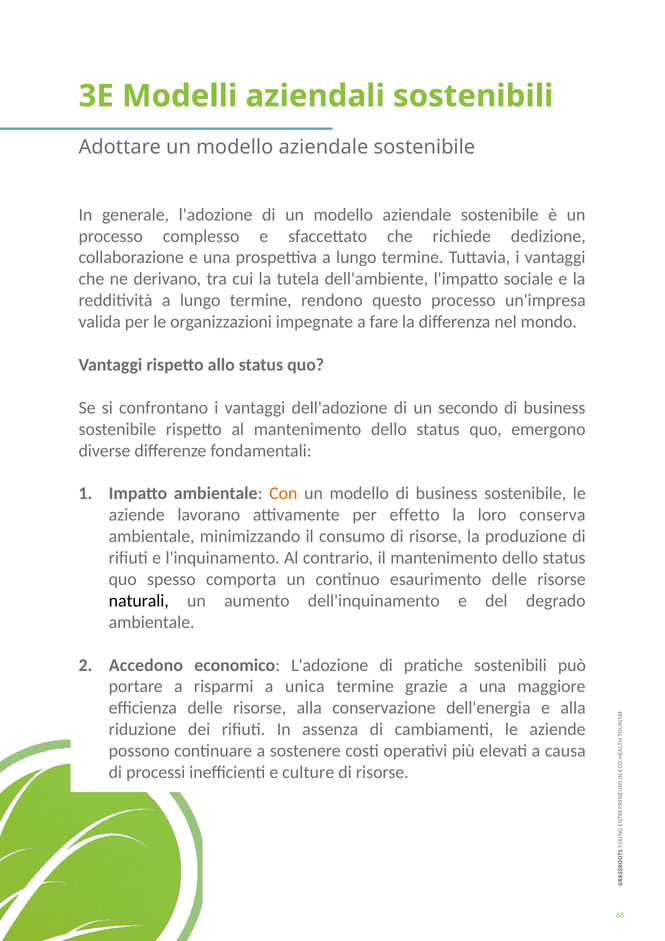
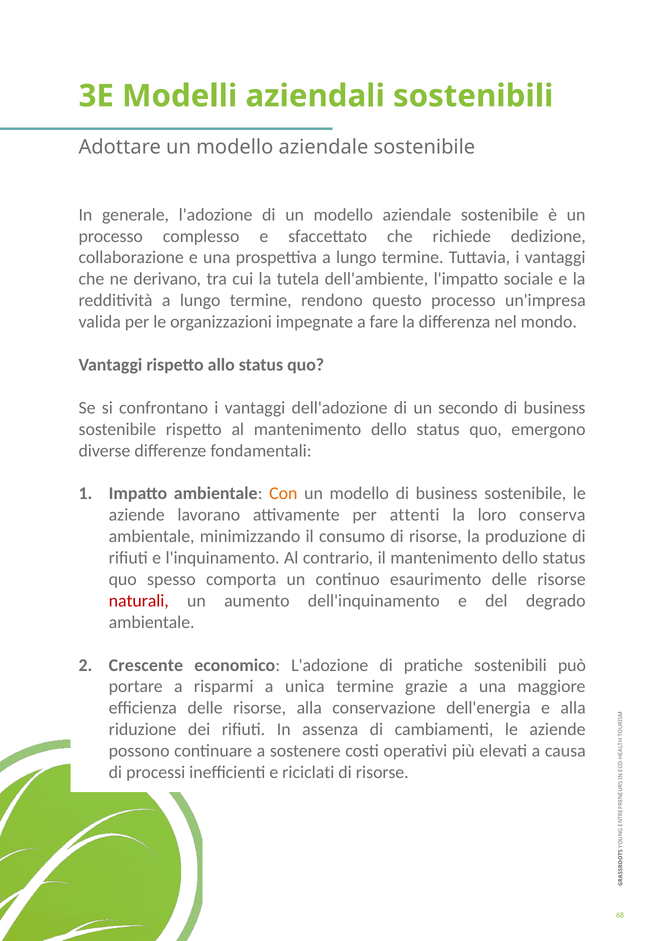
effetto: effetto -> attenti (415, 515)
naturali colour: black -> red (139, 600)
Accedono: Accedono -> Crescente (146, 665)
culture: culture -> riciclati (308, 772)
